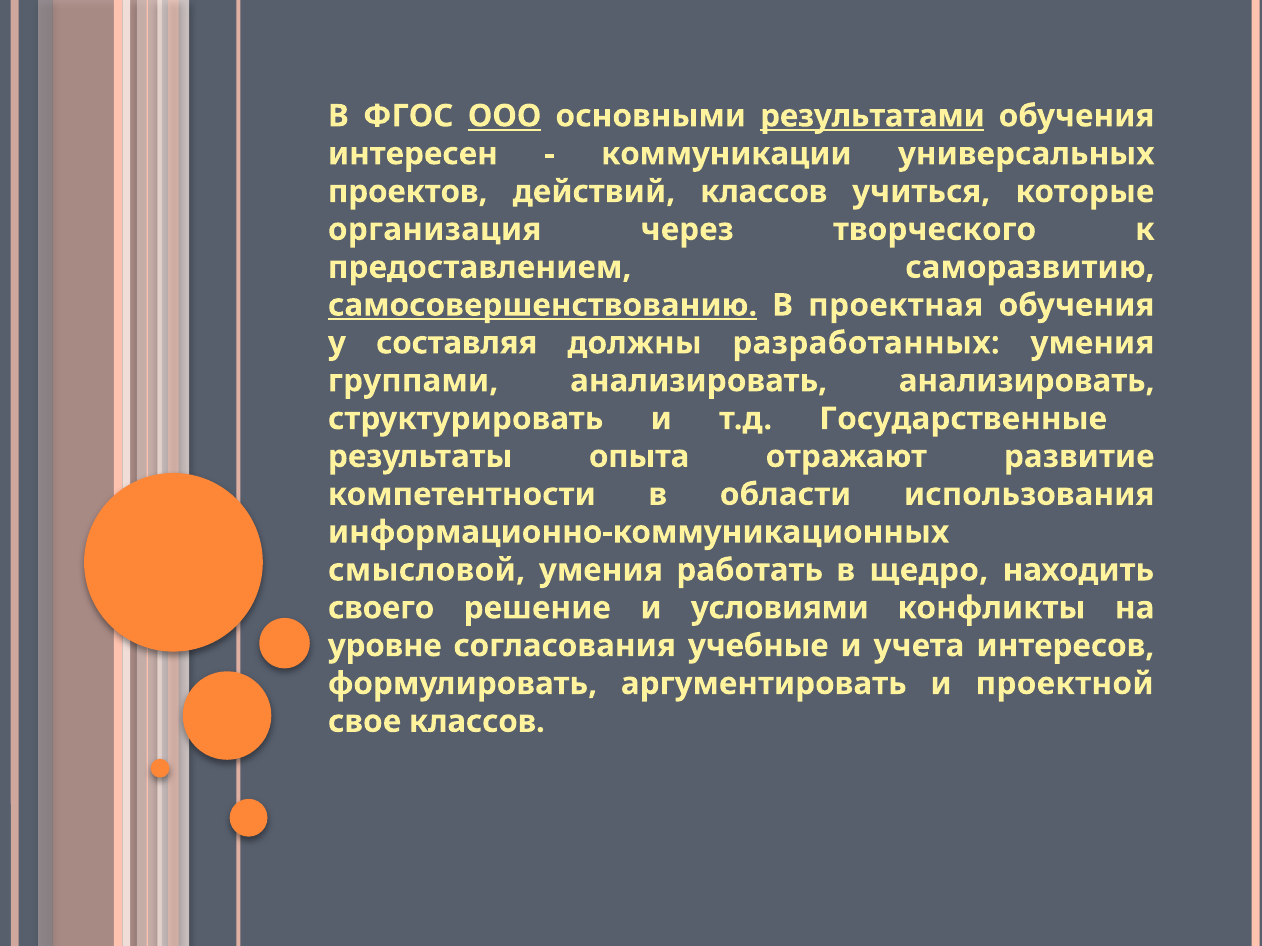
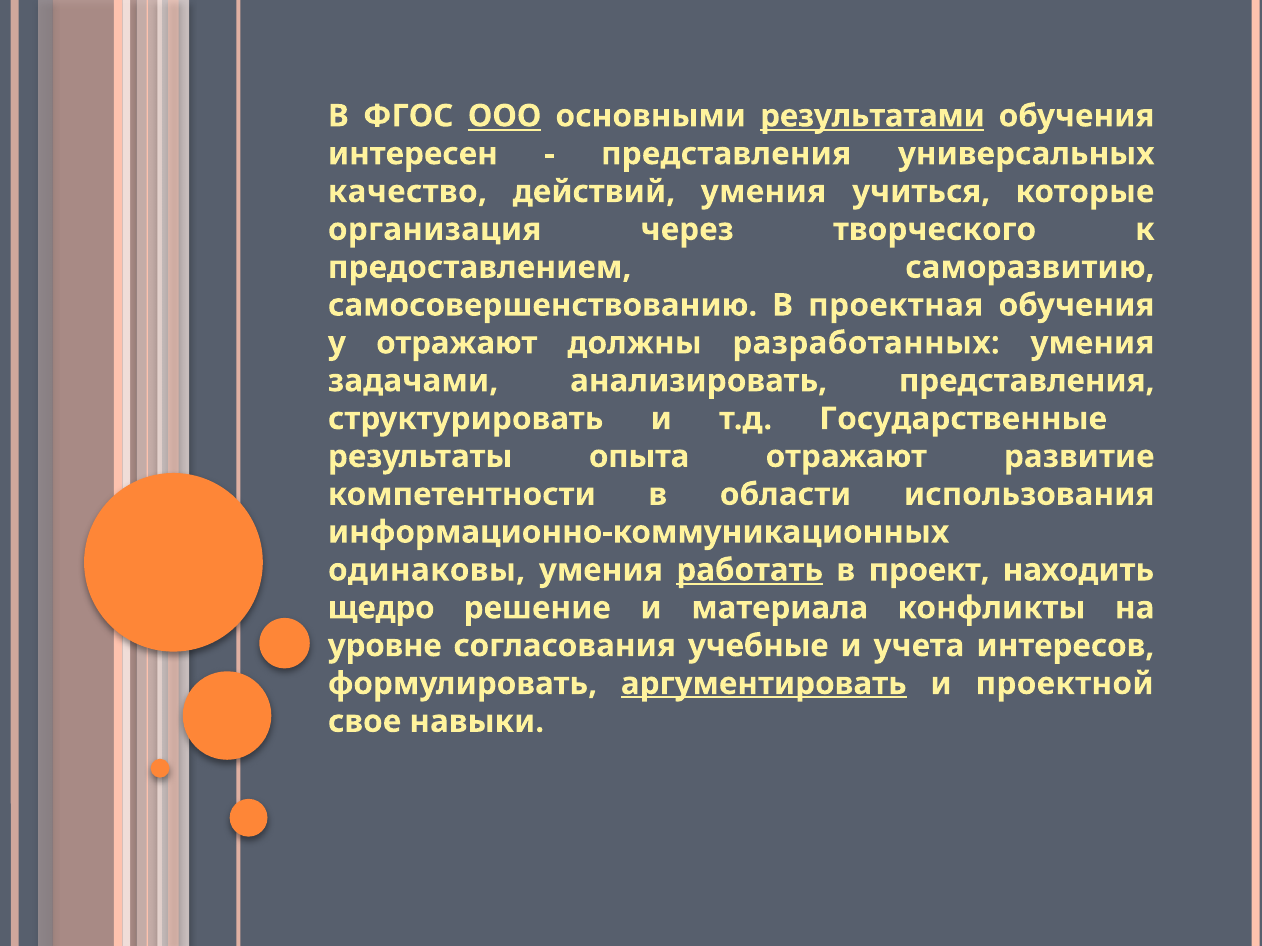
коммуникации: коммуникации -> представления (726, 154)
проектов: проектов -> качество (407, 192)
действий классов: классов -> умения (763, 192)
самосовершенствованию underline: present -> none (543, 305)
у составляя: составляя -> отражают (457, 343)
группами: группами -> задачами (413, 381)
анализировать анализировать: анализировать -> представления (1027, 381)
смысловой: смысловой -> одинаковы (427, 570)
работать underline: none -> present (750, 570)
щедро: щедро -> проект (929, 570)
своего: своего -> щедро (381, 608)
условиями: условиями -> материала (780, 608)
аргументировать underline: none -> present (764, 684)
свое классов: классов -> навыки (477, 722)
